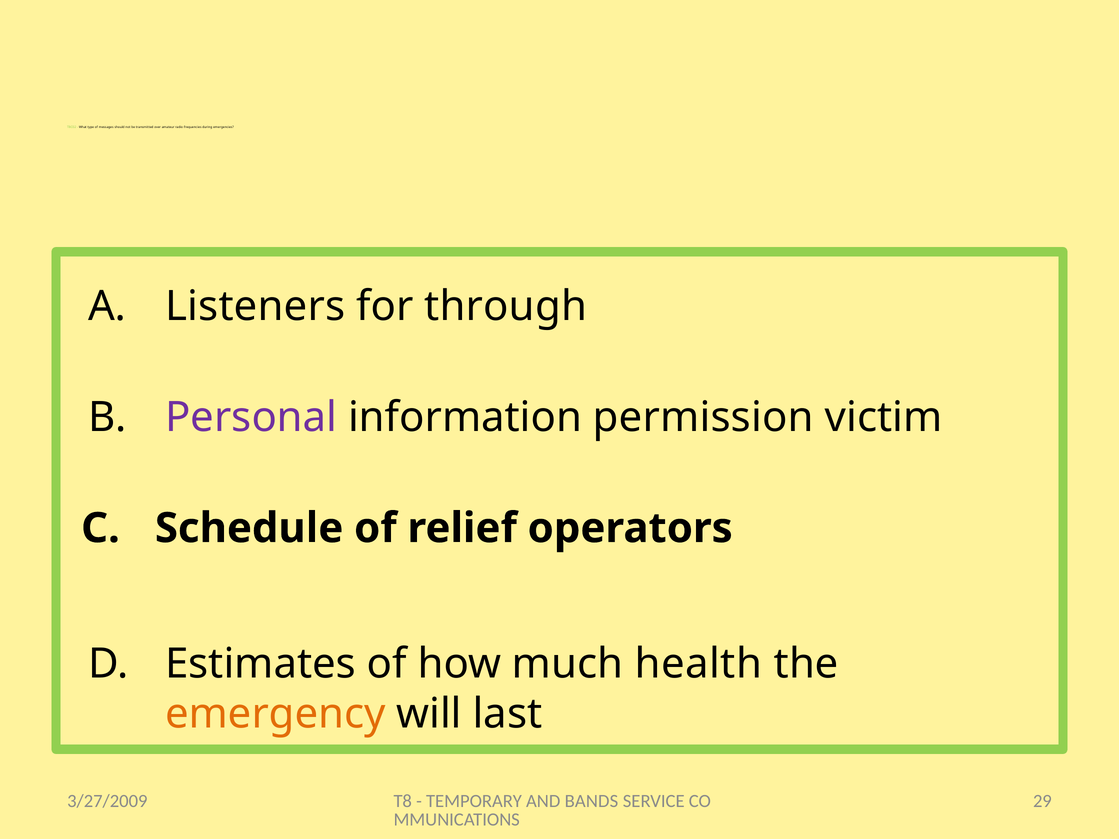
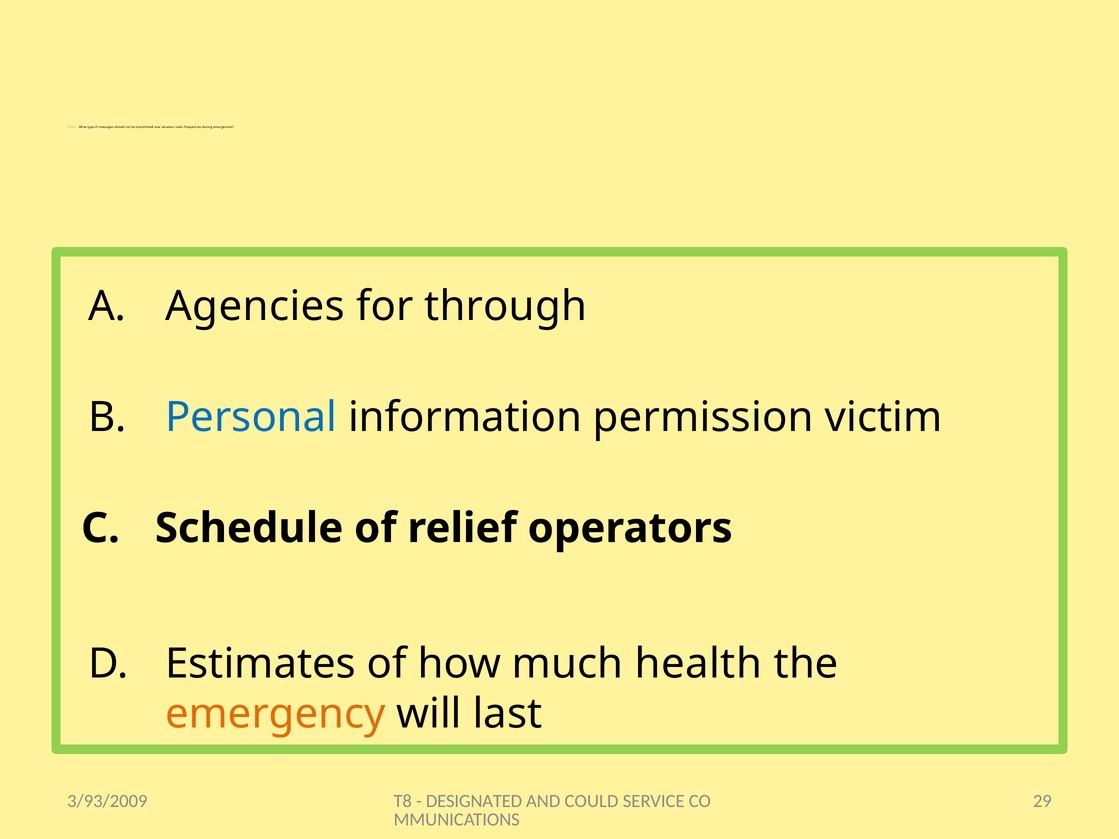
Listeners: Listeners -> Agencies (255, 307)
Personal colour: purple -> blue (251, 418)
TEMPORARY: TEMPORARY -> DESIGNATED (474, 801)
BANDS: BANDS -> COULD (591, 801)
3/27/2009: 3/27/2009 -> 3/93/2009 (107, 801)
